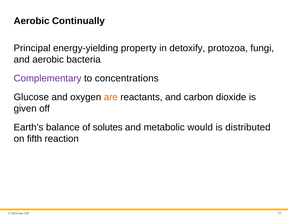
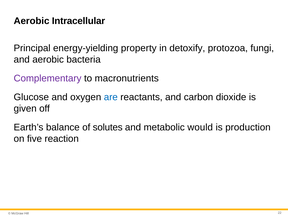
Continually: Continually -> Intracellular (78, 21)
concentrations: concentrations -> macronutrients (127, 78)
are colour: orange -> blue (111, 97)
distributed: distributed -> production (248, 127)
fifth: fifth -> five (34, 139)
